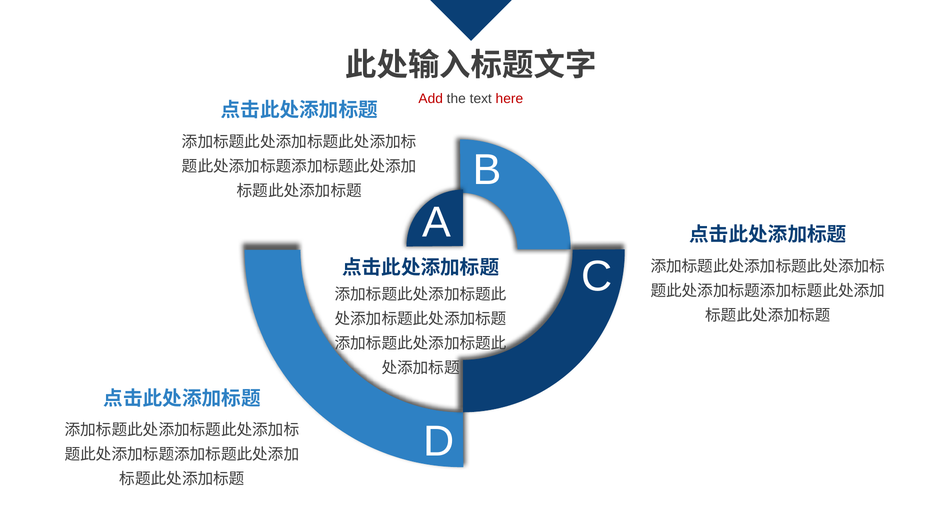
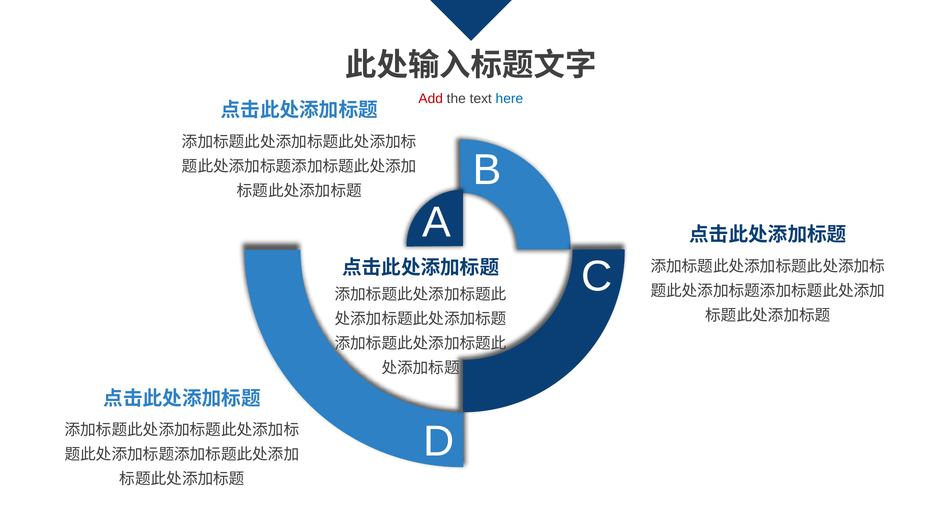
here colour: red -> blue (509, 99)
